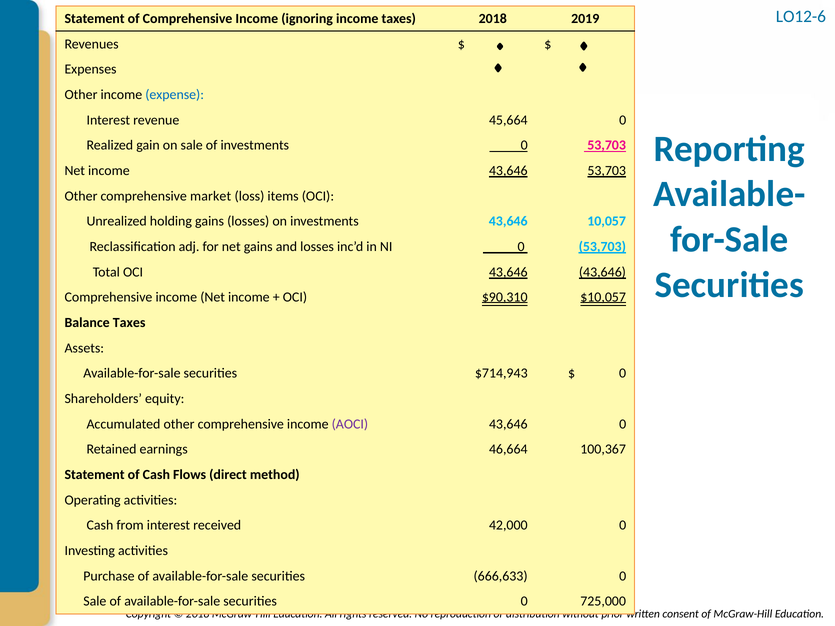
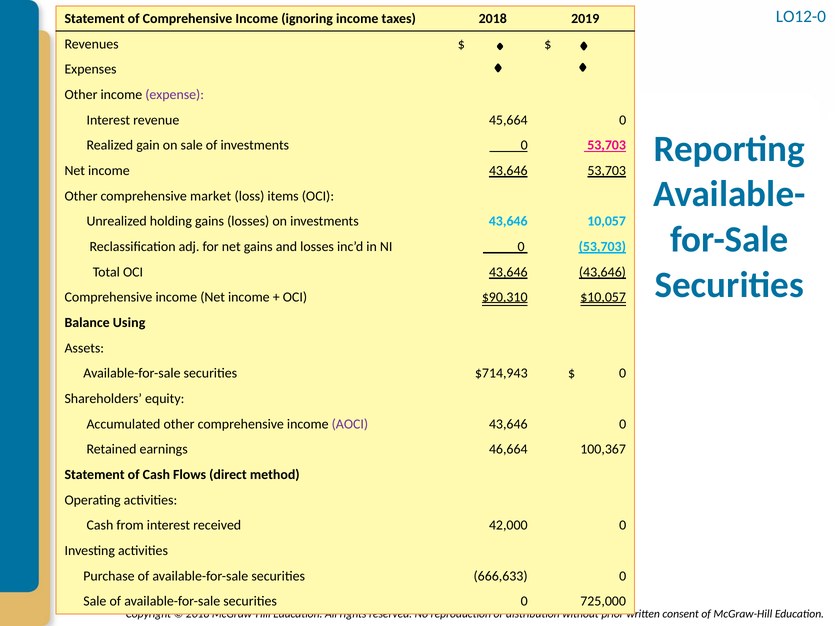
LO12-6: LO12-6 -> LO12-0 (801, 17)
expense colour: blue -> purple (175, 95)
Balance Taxes: Taxes -> Using (129, 323)
